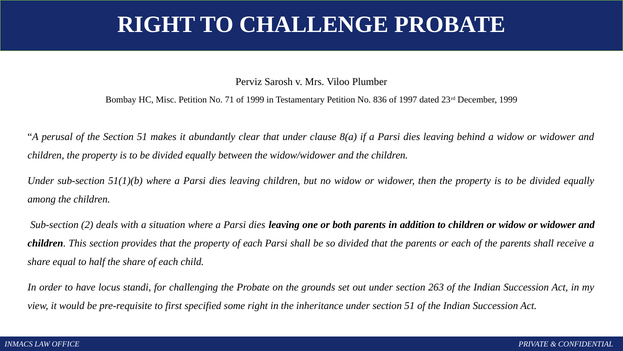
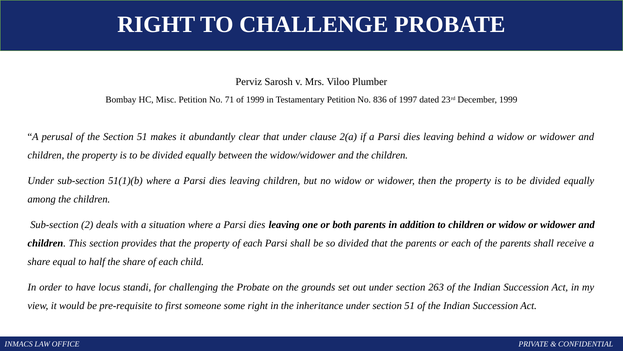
8(a: 8(a -> 2(a (348, 137)
specified: specified -> someone (203, 305)
